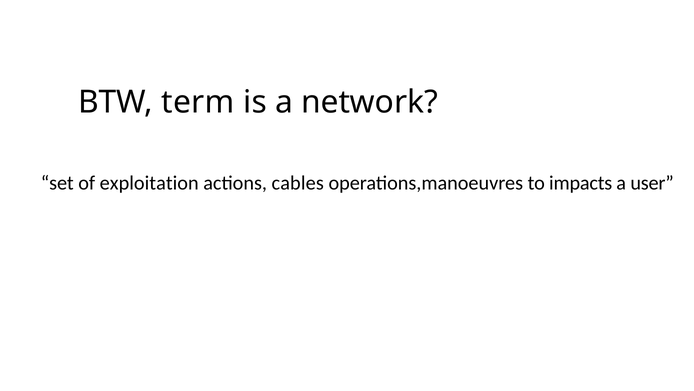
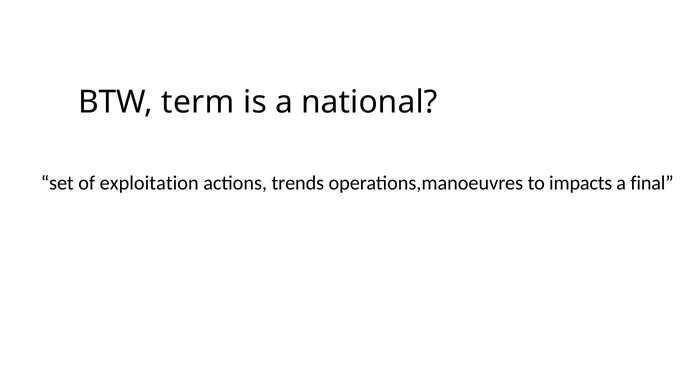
network: network -> national (369, 102)
cables: cables -> trends (298, 183)
user: user -> final (652, 183)
